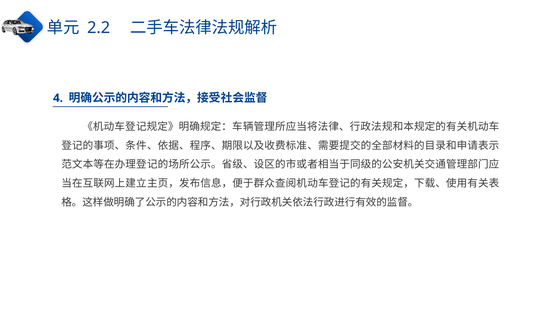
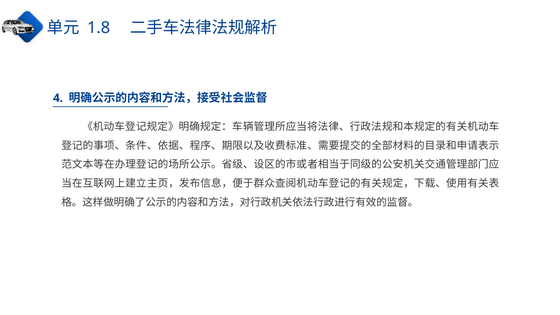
2.2: 2.2 -> 1.8 (99, 28)
